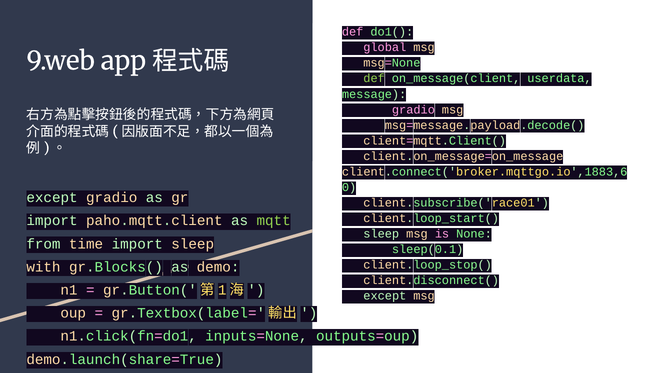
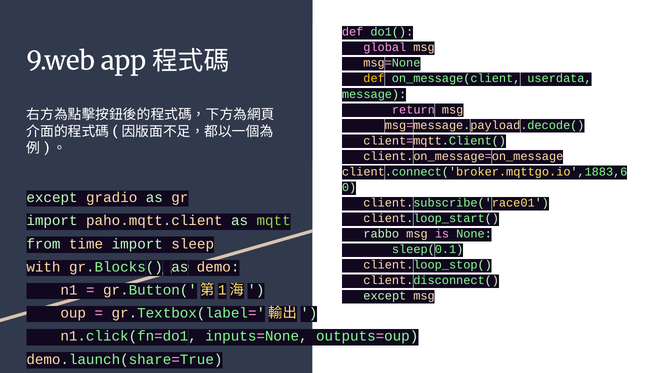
def colour: light green -> yellow (374, 78)
gradio: gradio -> return (413, 109)
sleep: sleep -> rabbo (381, 233)
